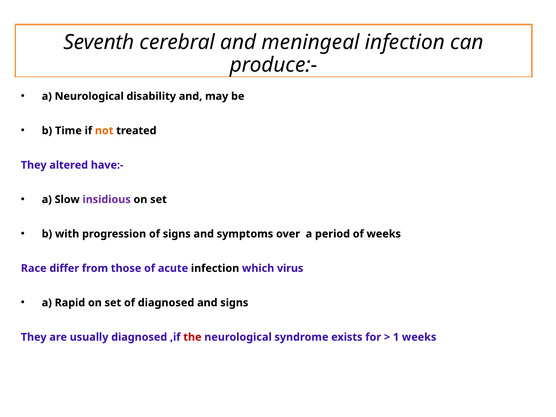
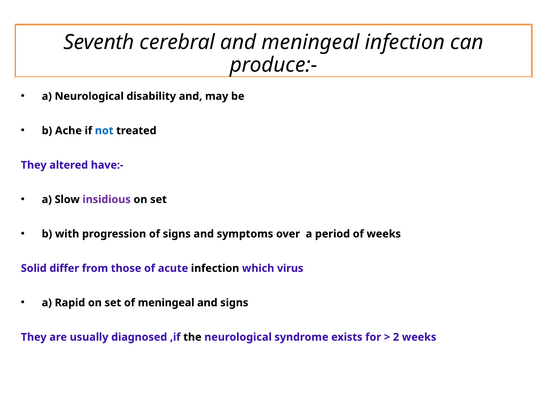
Time: Time -> Ache (68, 131)
not colour: orange -> blue (104, 131)
Race: Race -> Solid (34, 268)
of diagnosed: diagnosed -> meningeal (166, 303)
the colour: red -> black (192, 337)
1: 1 -> 2 (396, 337)
